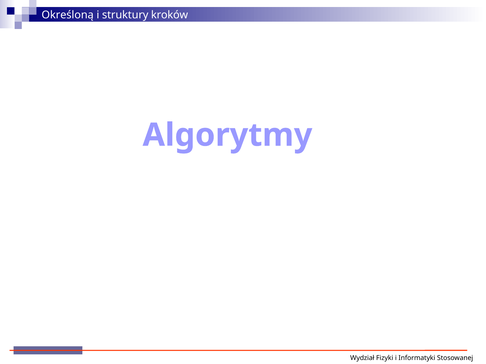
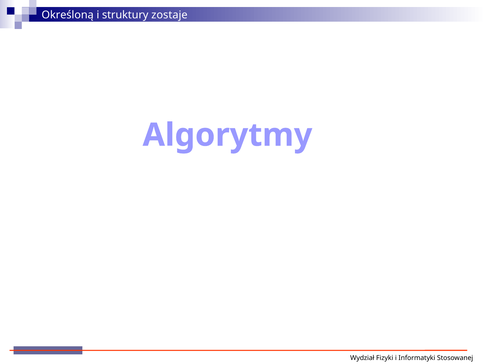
kroków: kroków -> zostaje (169, 15)
